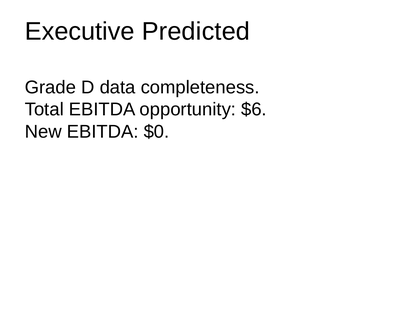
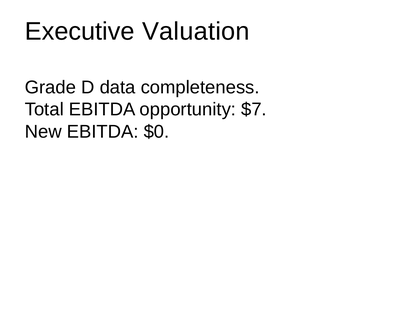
Predicted: Predicted -> Valuation (196, 31)
$6: $6 -> $7 (254, 109)
